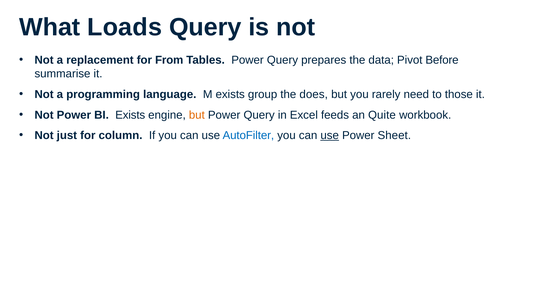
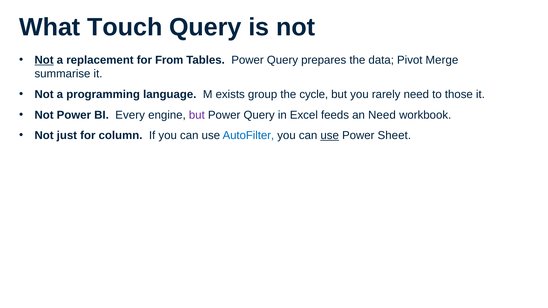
Loads: Loads -> Touch (125, 27)
Not underline: none -> present (44, 60)
Before: Before -> Merge (442, 60)
does: does -> cycle (314, 94)
BI Exists: Exists -> Every (130, 115)
but colour: orange -> purple (197, 115)
an Quite: Quite -> Need (382, 115)
